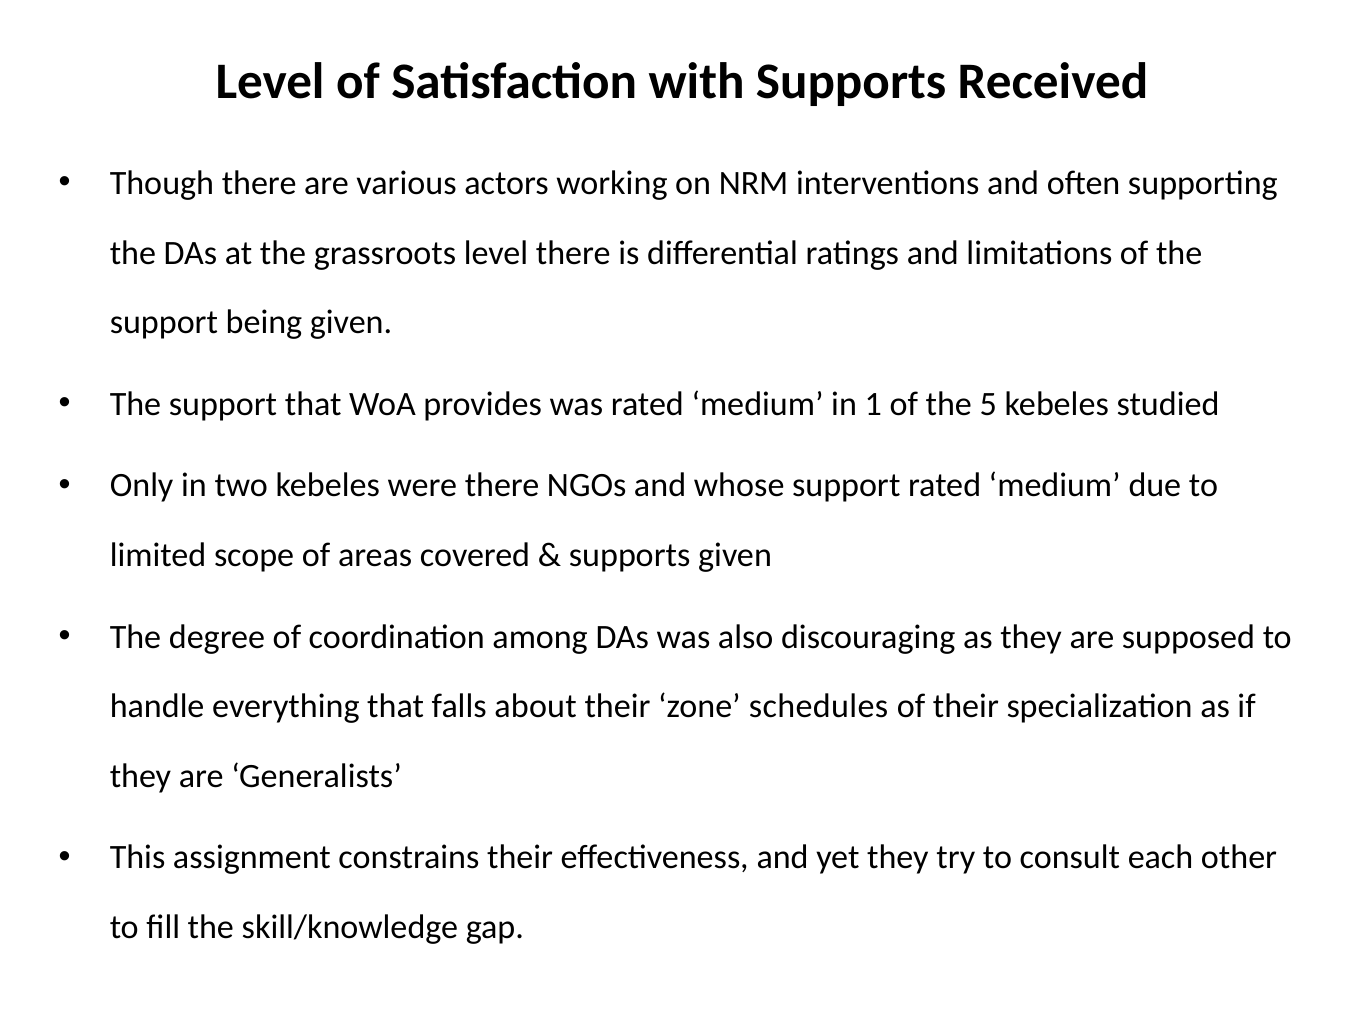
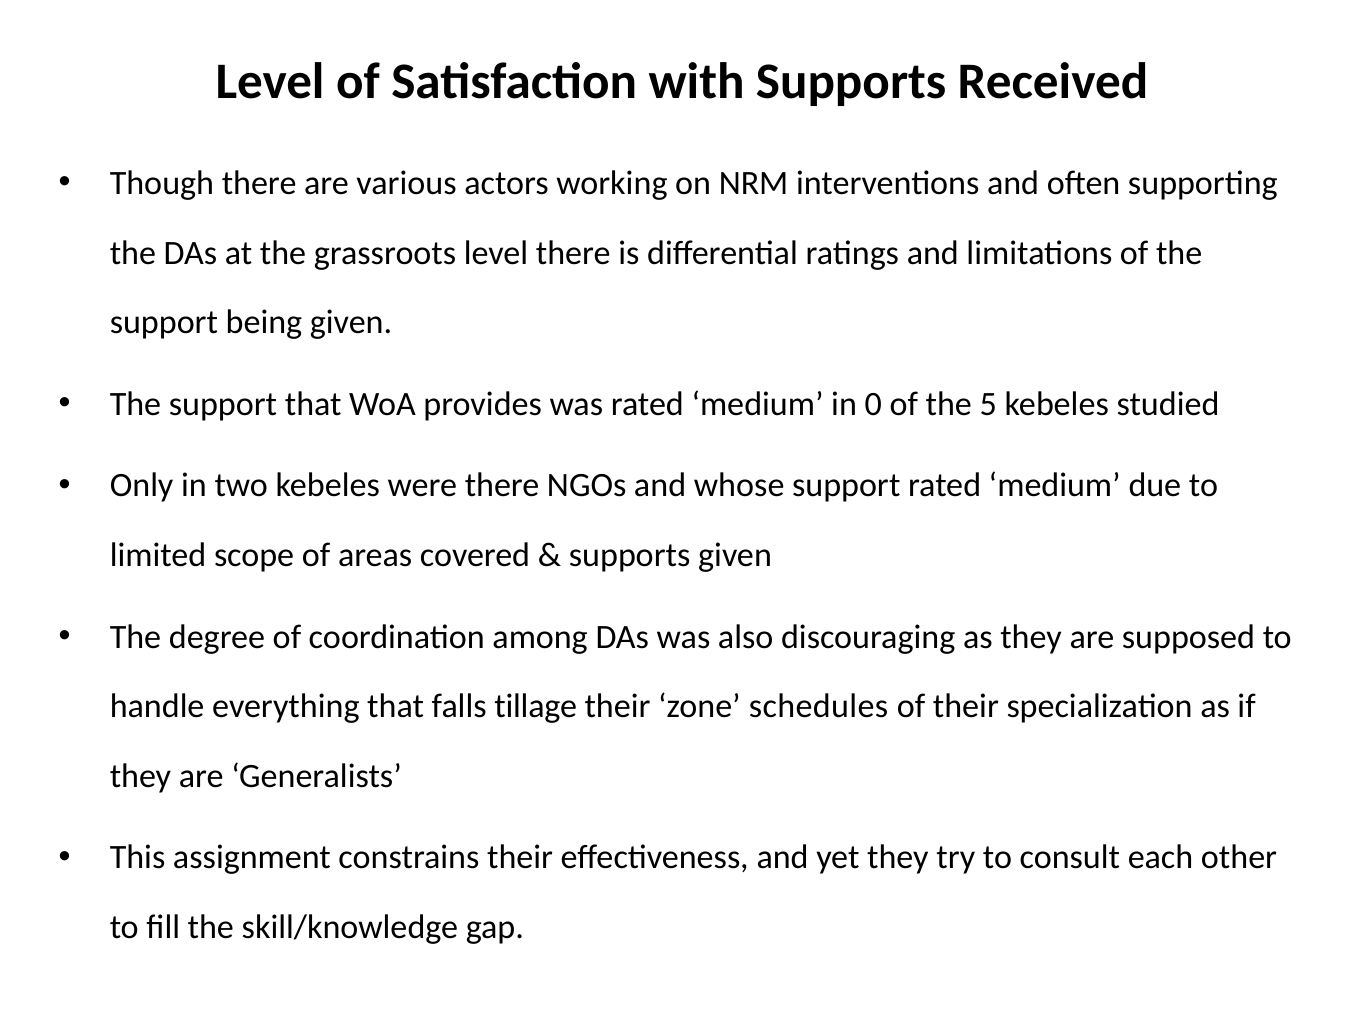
1: 1 -> 0 (873, 404)
about: about -> tillage (536, 707)
